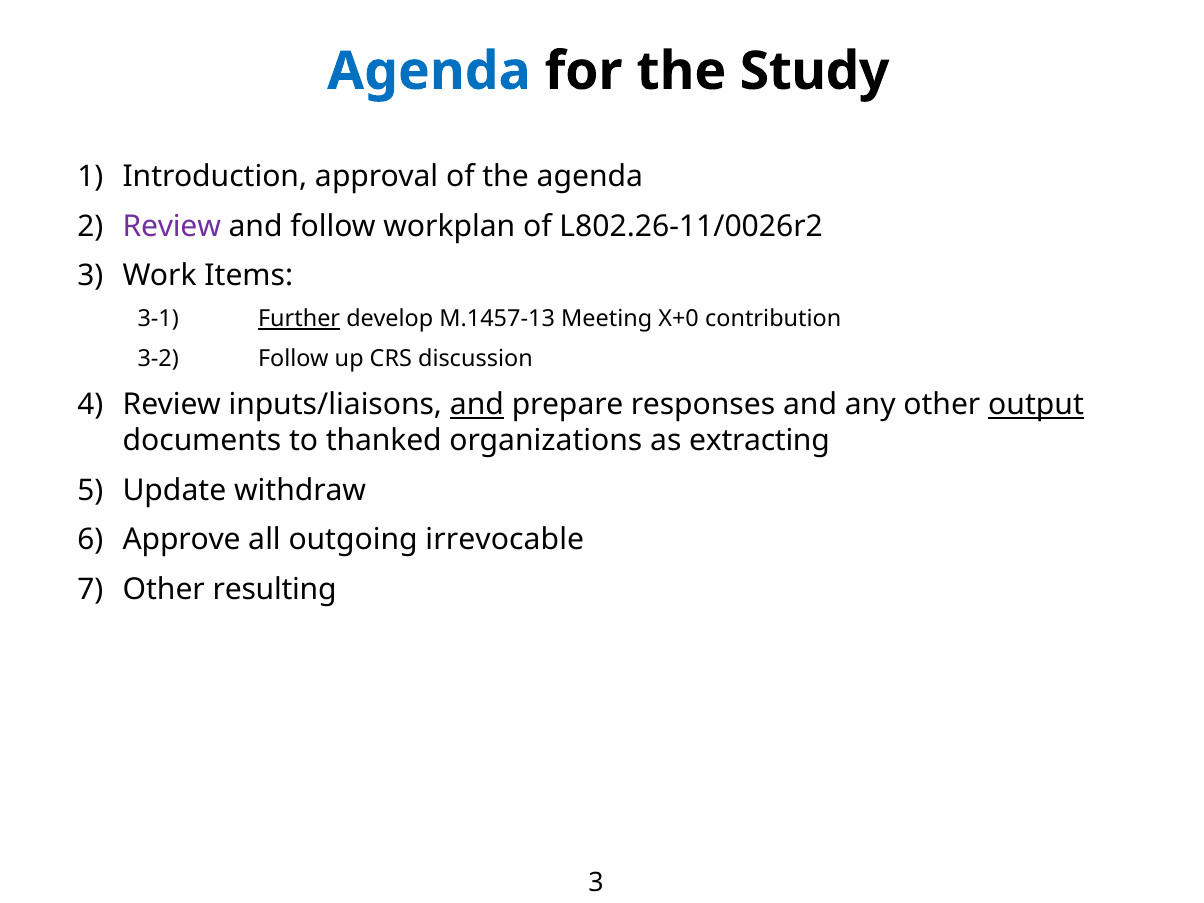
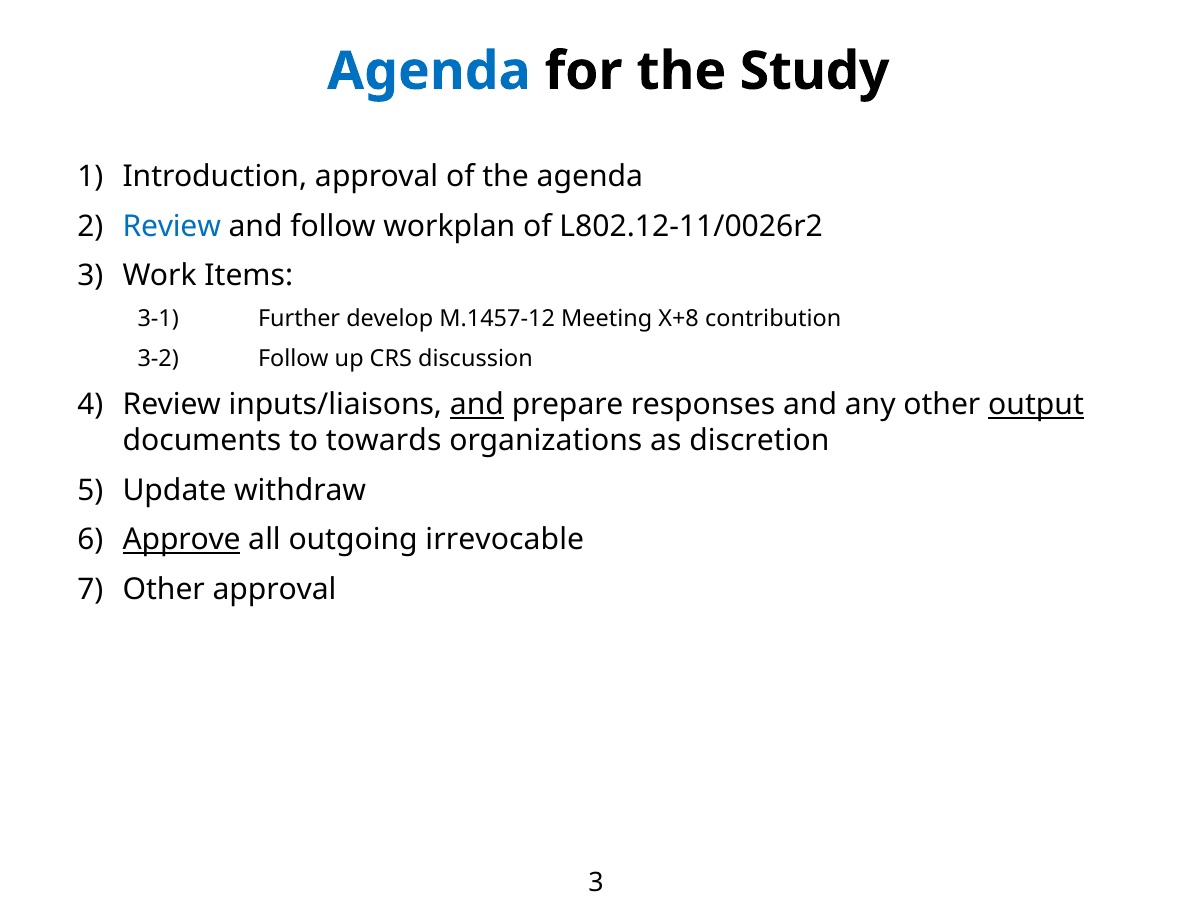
Review colour: purple -> blue (172, 226)
L802.26-11/0026r2: L802.26-11/0026r2 -> L802.12-11/0026r2 (691, 226)
Further underline: present -> none (299, 319)
M.1457-13: M.1457-13 -> M.1457-12 (497, 319)
X+0: X+0 -> X+8 (679, 319)
thanked: thanked -> towards (384, 441)
extracting: extracting -> discretion (759, 441)
Approve underline: none -> present (182, 540)
Other resulting: resulting -> approval (275, 589)
